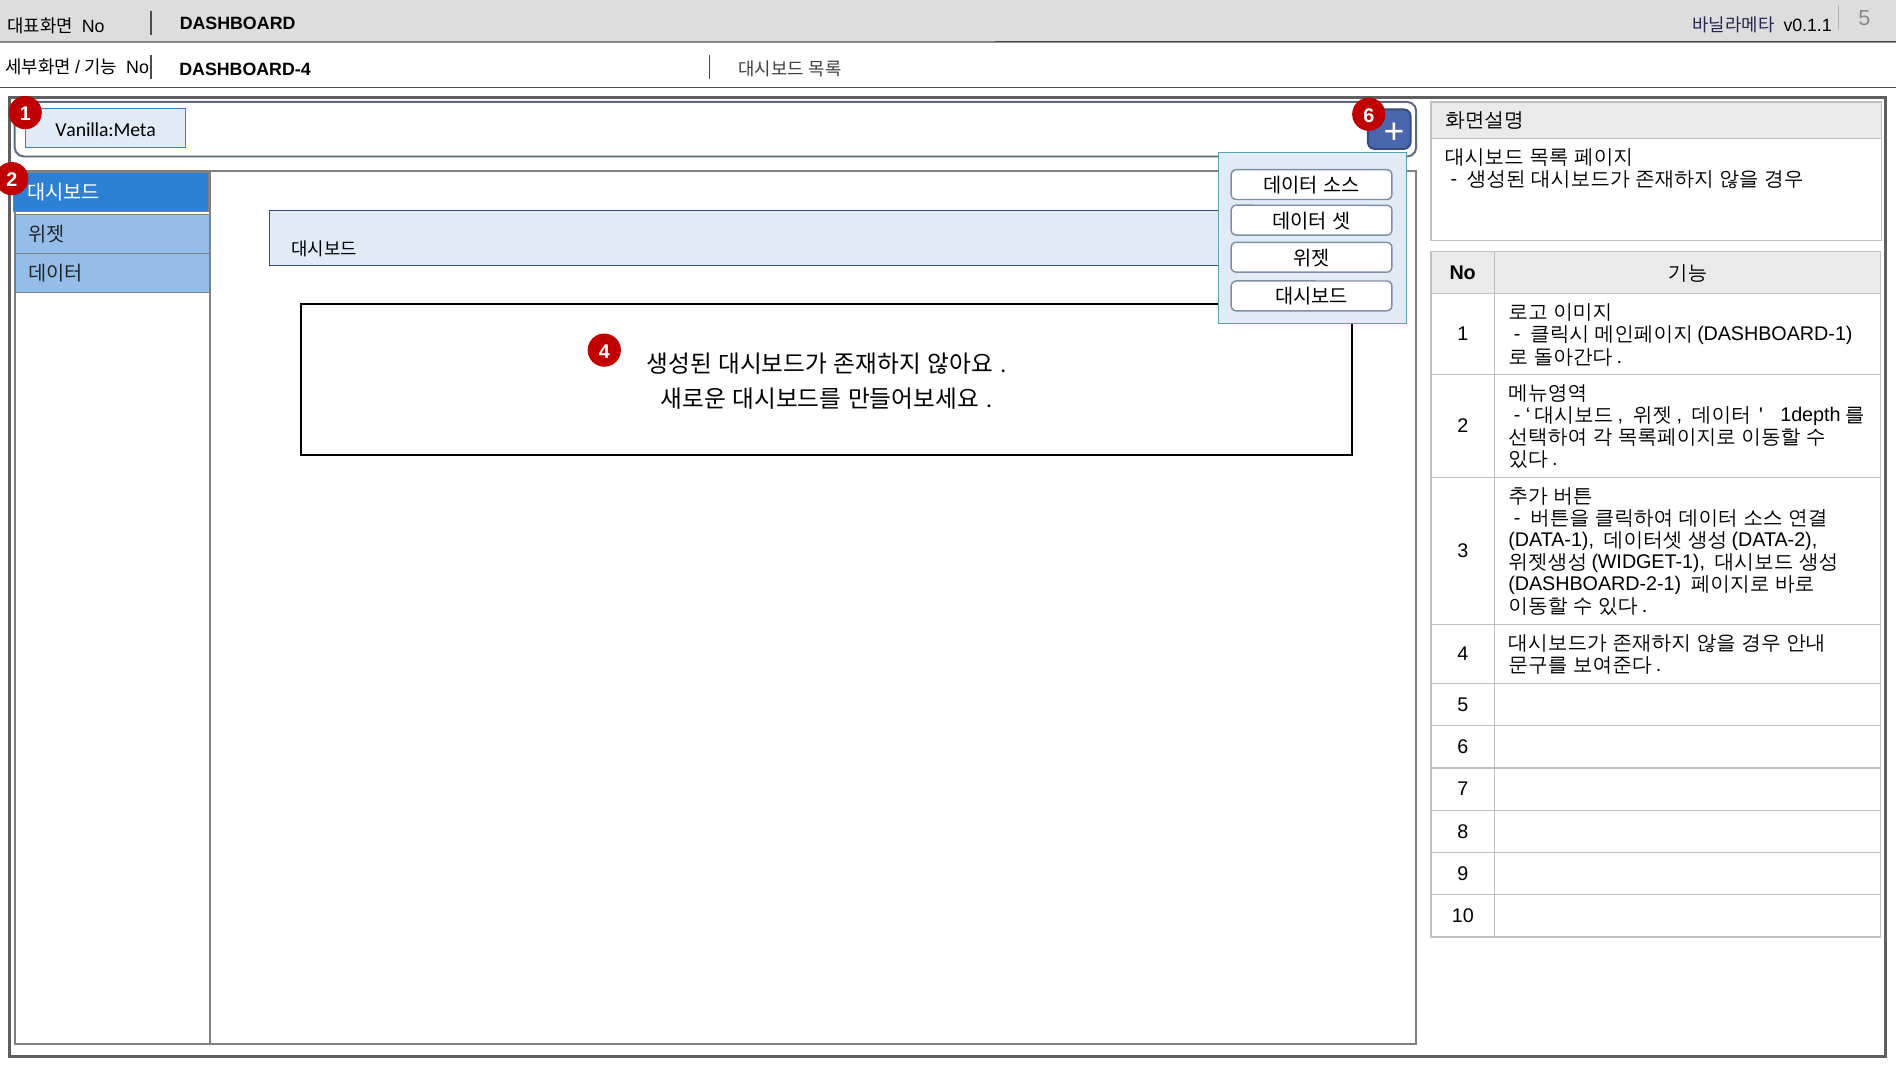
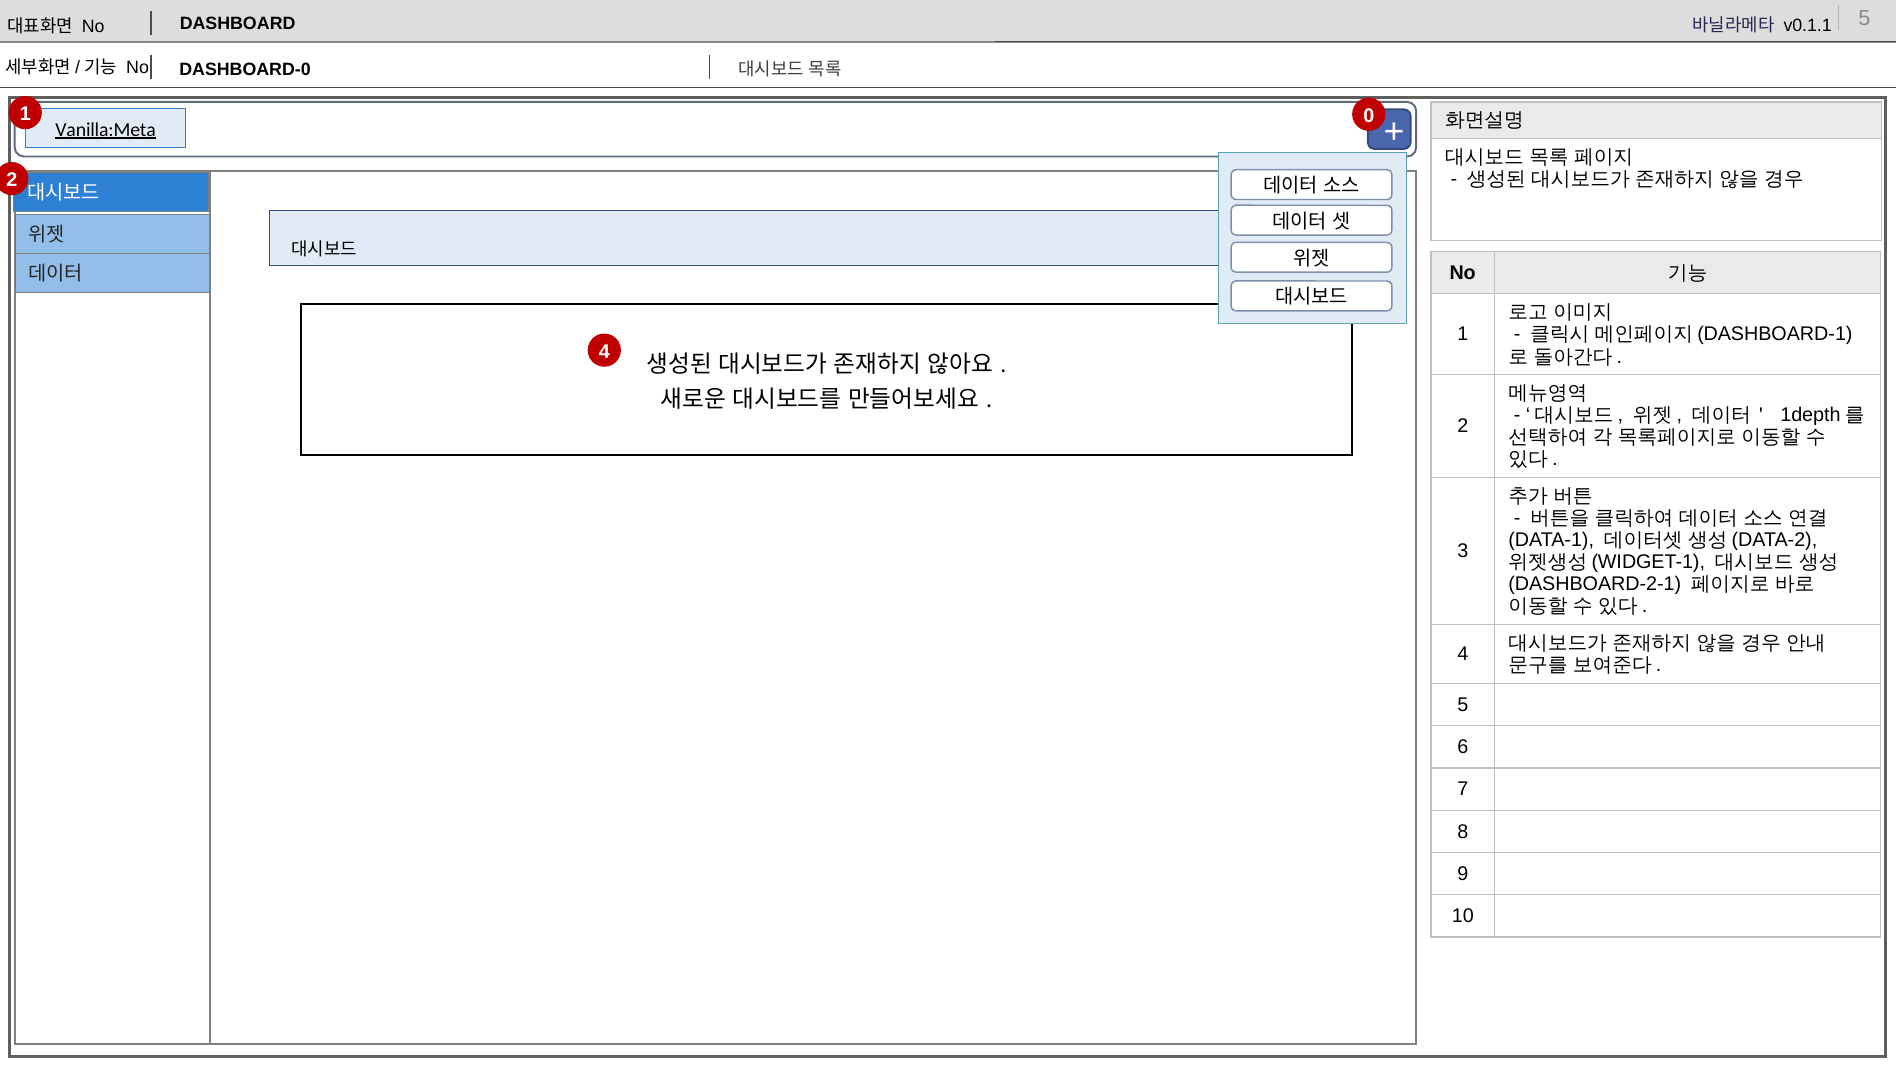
DASHBOARD-4: DASHBOARD-4 -> DASHBOARD-0 (245, 70)
1 6: 6 -> 0 (1369, 116)
Vanilla:Meta underline: none -> present (106, 130)
